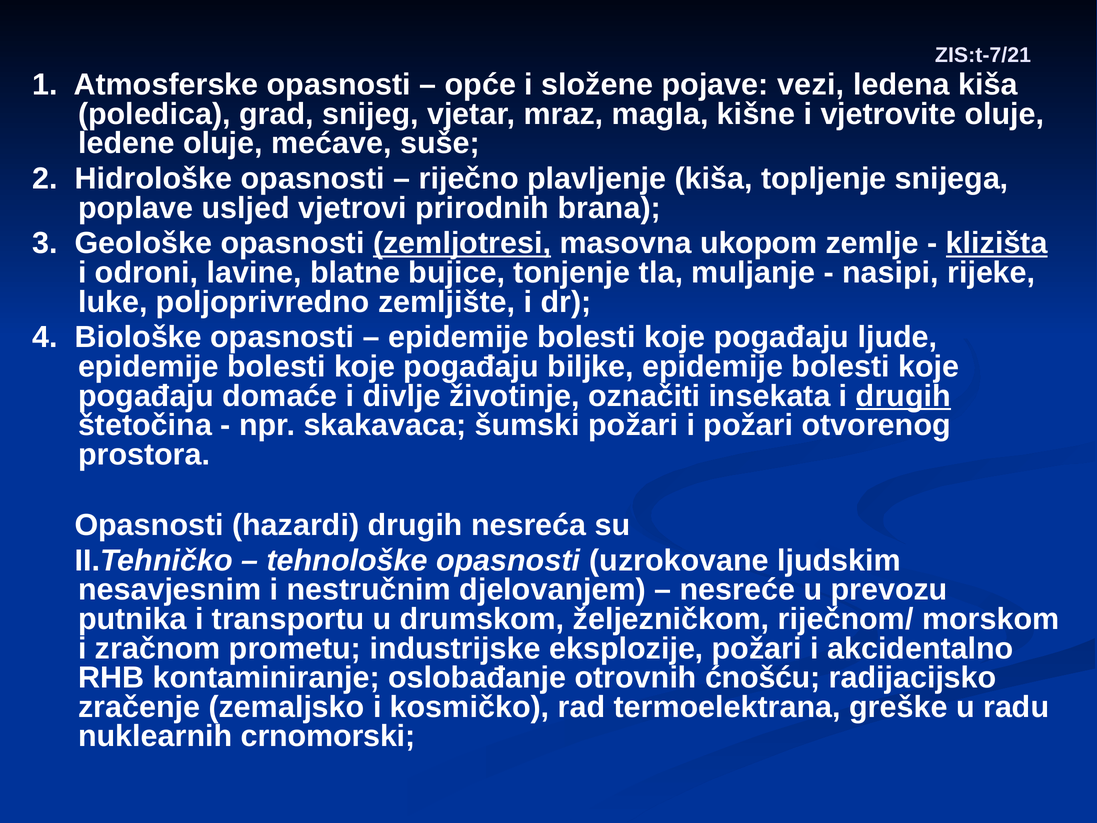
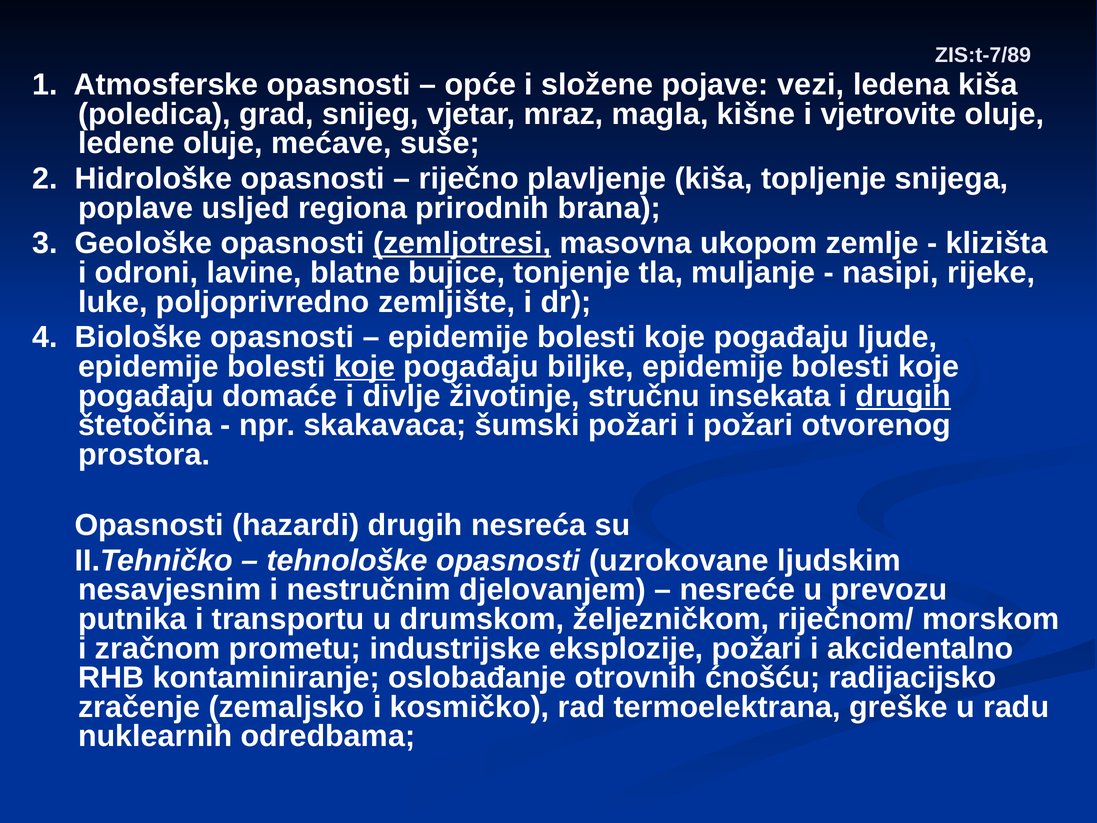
ZIS:t-7/21: ZIS:t-7/21 -> ZIS:t-7/89 (983, 55)
vjetrovi: vjetrovi -> regiona (353, 208)
klizišta underline: present -> none (997, 243)
koje underline: none -> present (364, 367)
označiti: označiti -> stručnu (644, 396)
crnomorski: crnomorski -> odredbama (328, 736)
